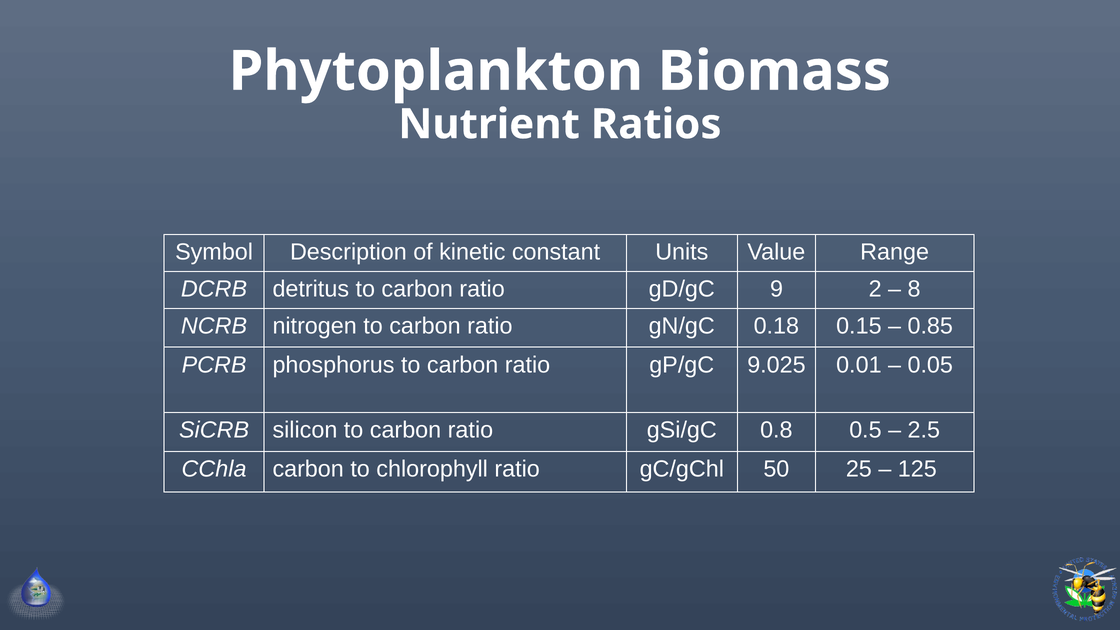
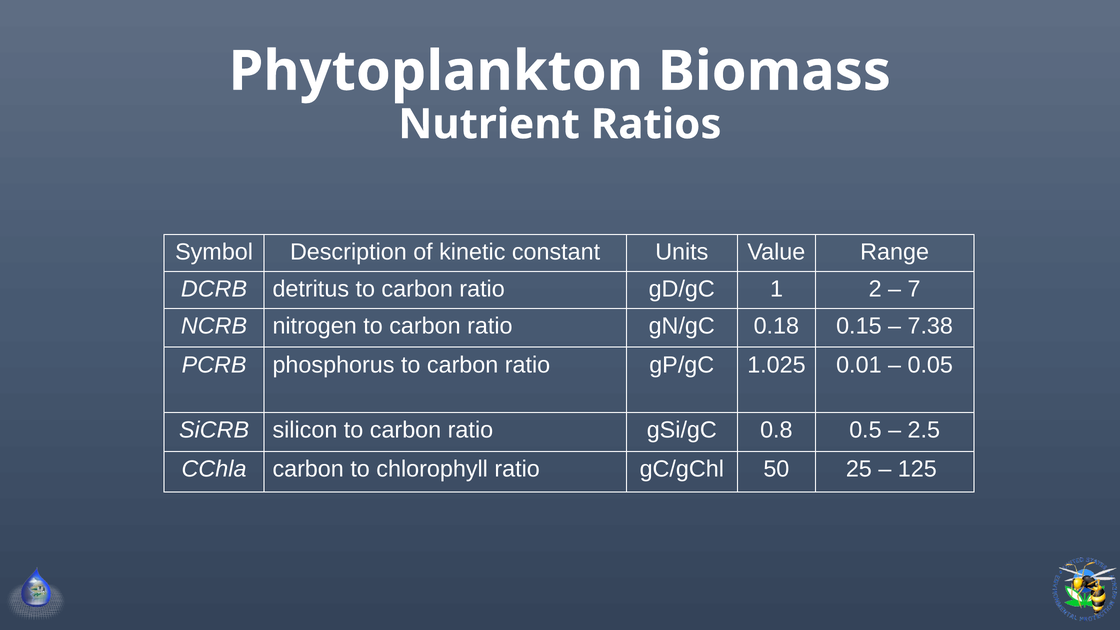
9: 9 -> 1 (777, 289)
8: 8 -> 7 (914, 289)
0.85: 0.85 -> 7.38 (930, 326)
9.025: 9.025 -> 1.025 (776, 365)
